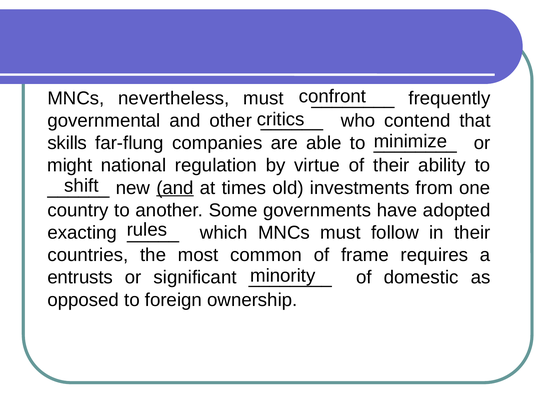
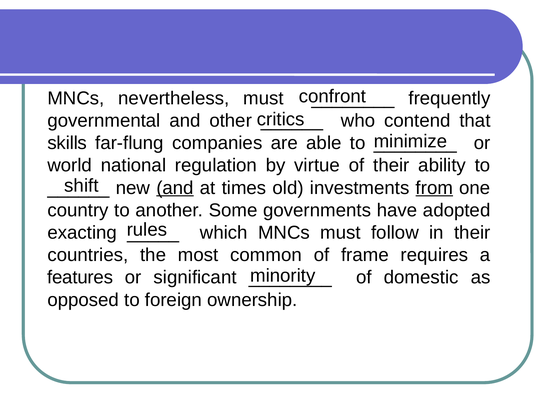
might: might -> world (70, 165)
from underline: none -> present (434, 188)
entrusts: entrusts -> features (80, 277)
